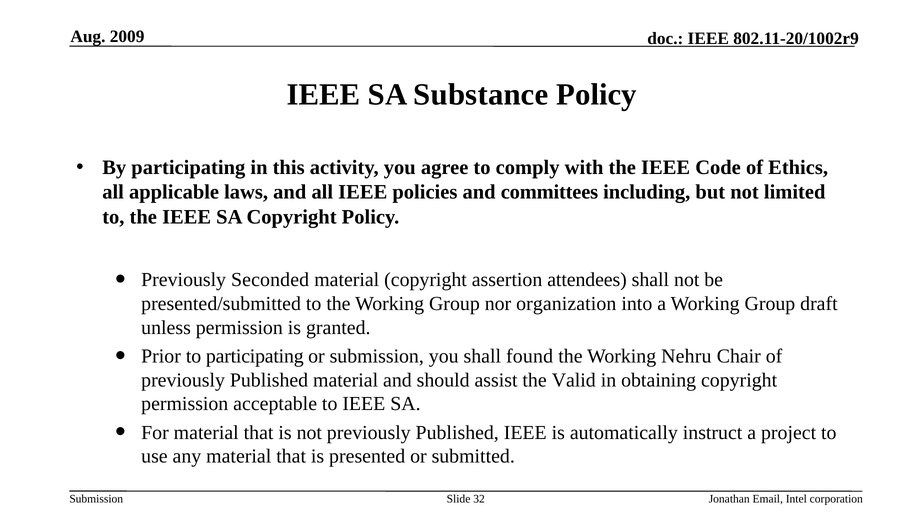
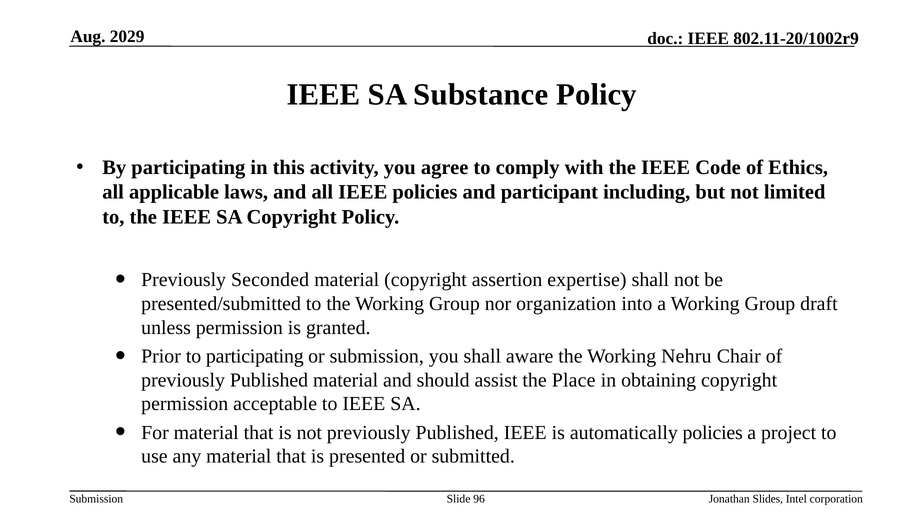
2009: 2009 -> 2029 (127, 37)
committees: committees -> participant (549, 192)
attendees: attendees -> expertise (587, 280)
found: found -> aware (530, 356)
Valid: Valid -> Place (574, 380)
automatically instruct: instruct -> policies (713, 432)
32: 32 -> 96 (479, 498)
Email: Email -> Slides (768, 498)
